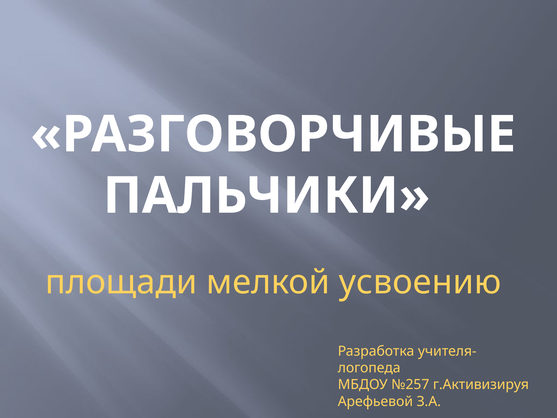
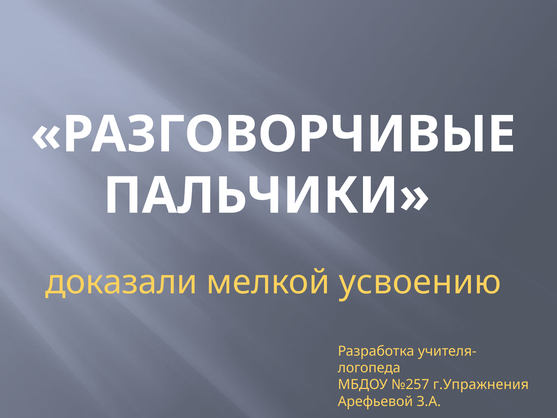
площади: площади -> доказали (121, 282)
г.Активизируя: г.Активизируя -> г.Упражнения (481, 384)
